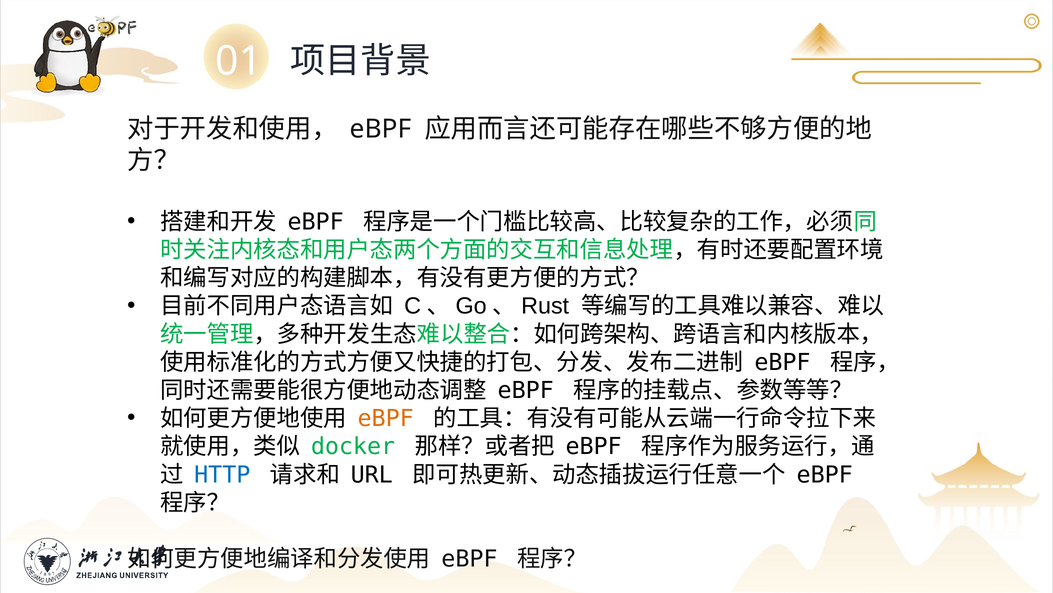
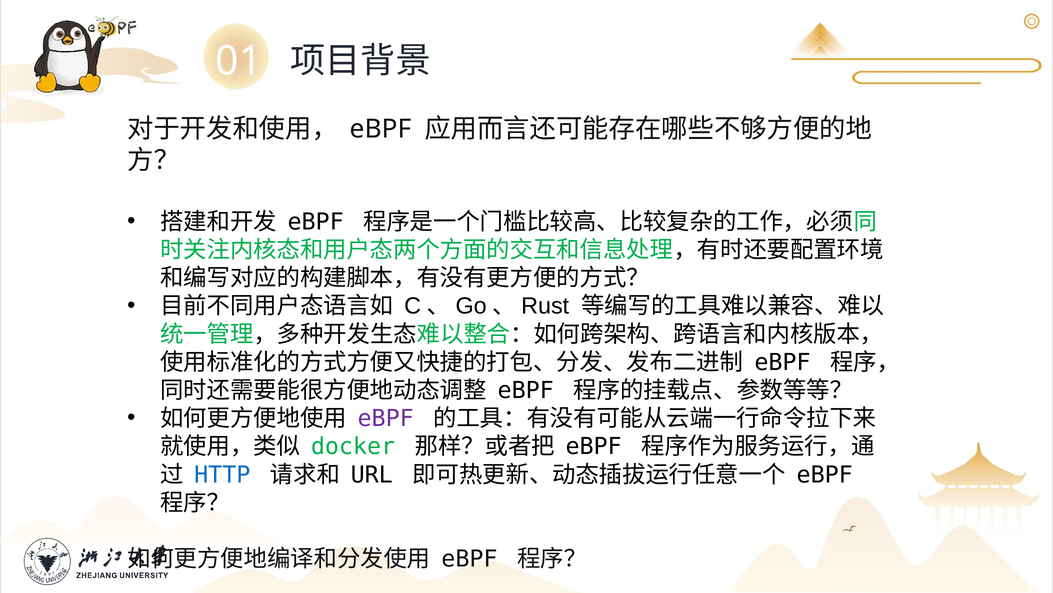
eBPF colour: orange -> purple (386, 418)
